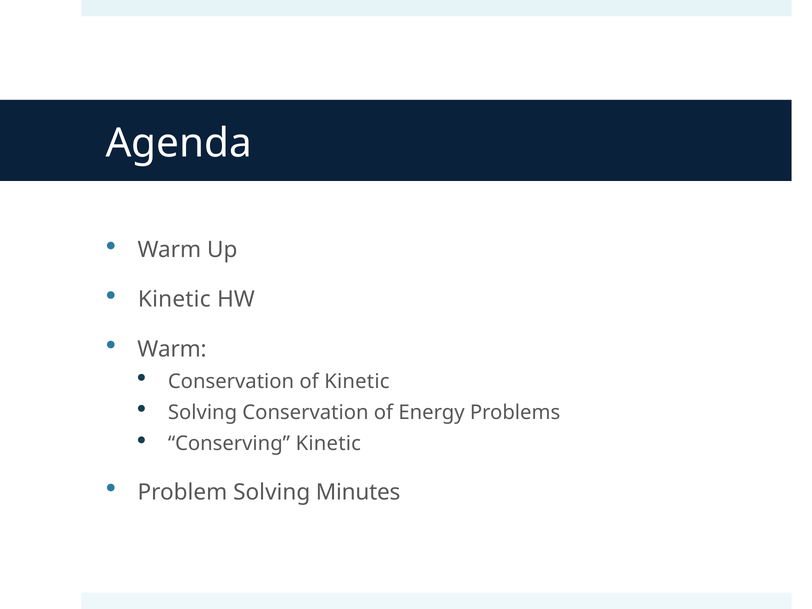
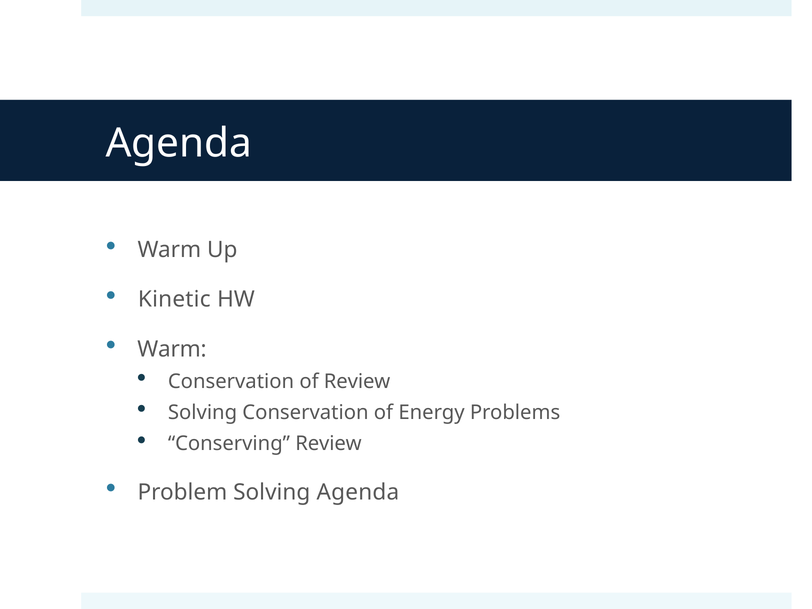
of Kinetic: Kinetic -> Review (357, 381)
Conserving Kinetic: Kinetic -> Review (328, 444)
Solving Minutes: Minutes -> Agenda (358, 492)
